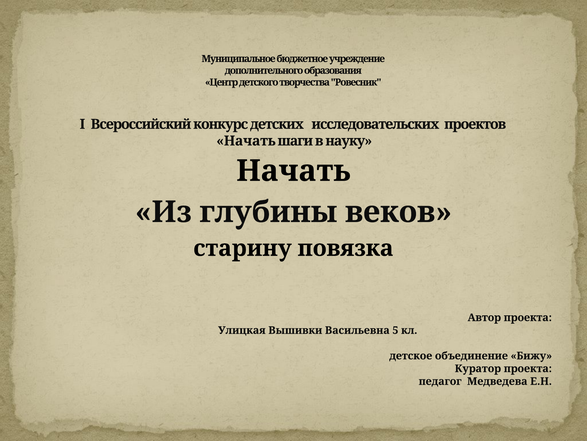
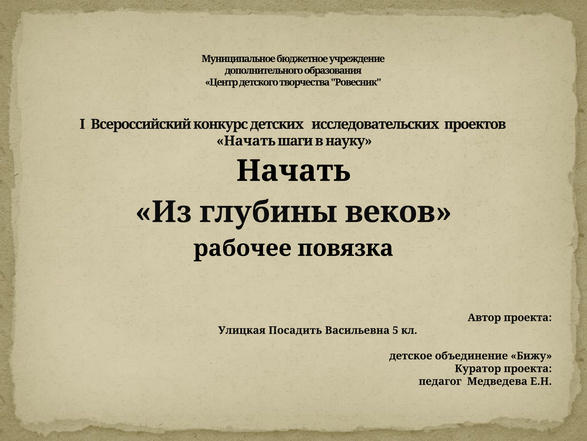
старину: старину -> рабочее (243, 248)
Вышивки: Вышивки -> Посадить (295, 330)
